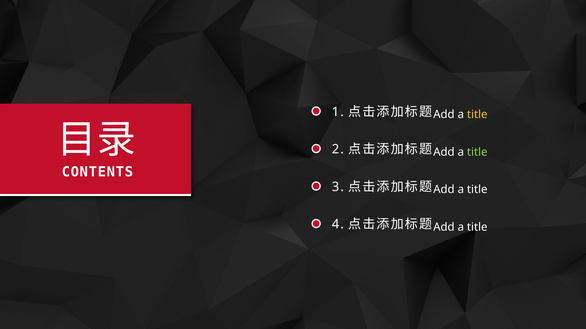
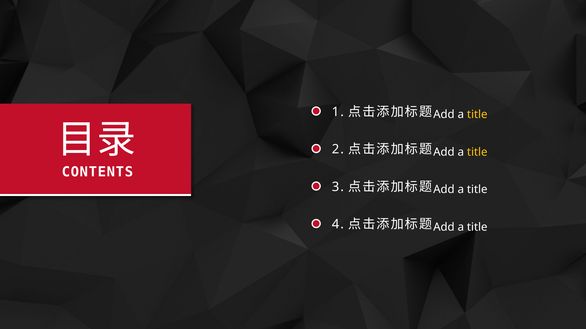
title colour: light green -> yellow (477, 152)
